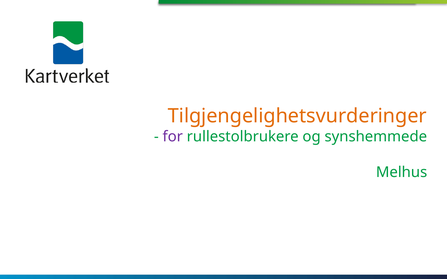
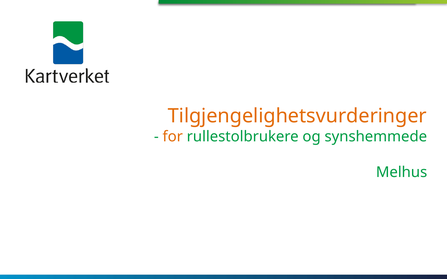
for colour: purple -> orange (173, 137)
